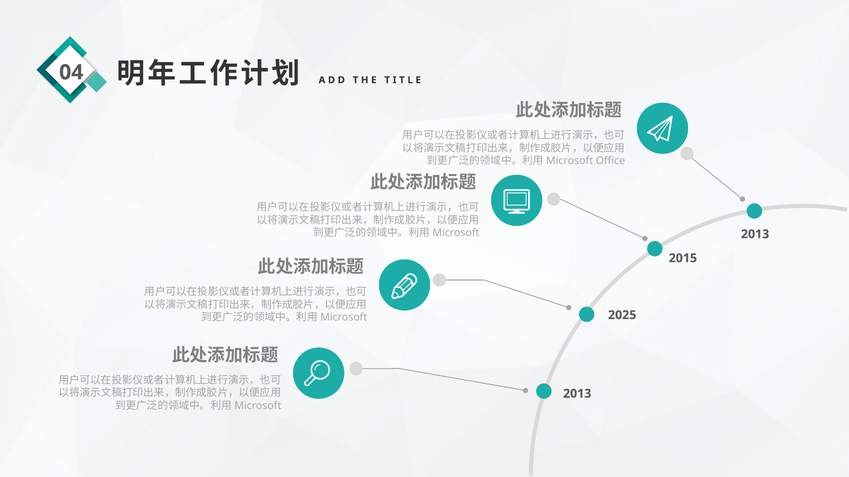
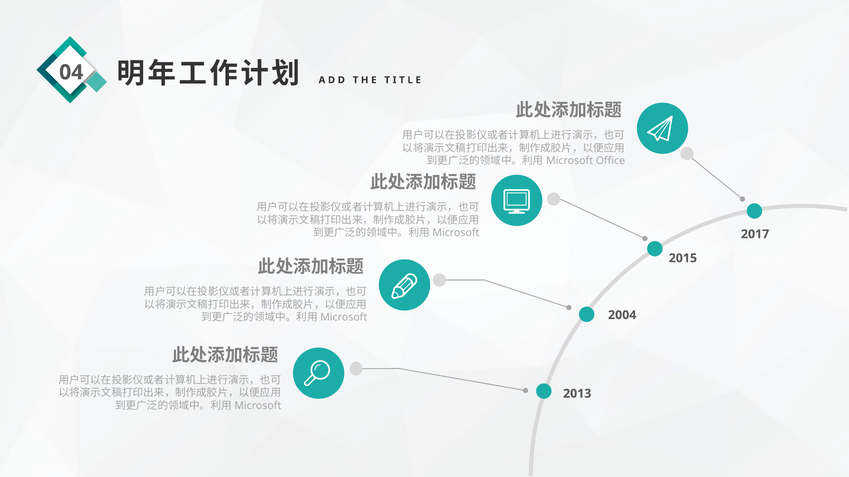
2013: 2013 -> 2017 (755, 234)
2025: 2025 -> 2004 (622, 315)
